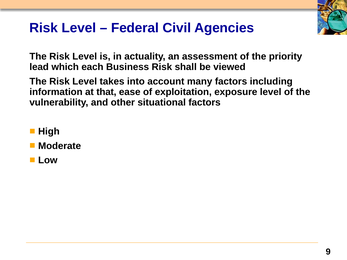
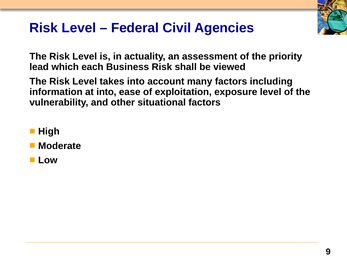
at that: that -> into (106, 92)
